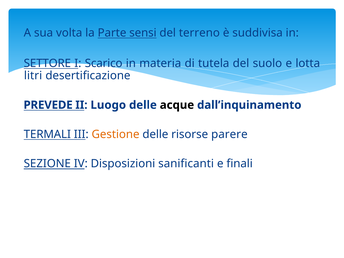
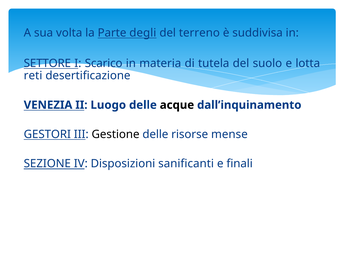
sensi: sensi -> degli (143, 33)
litri: litri -> reti (33, 76)
PREVEDE: PREVEDE -> VENEZIA (48, 105)
TERMALI: TERMALI -> GESTORI (47, 134)
Gestione colour: orange -> black (116, 134)
parere: parere -> mense (229, 134)
